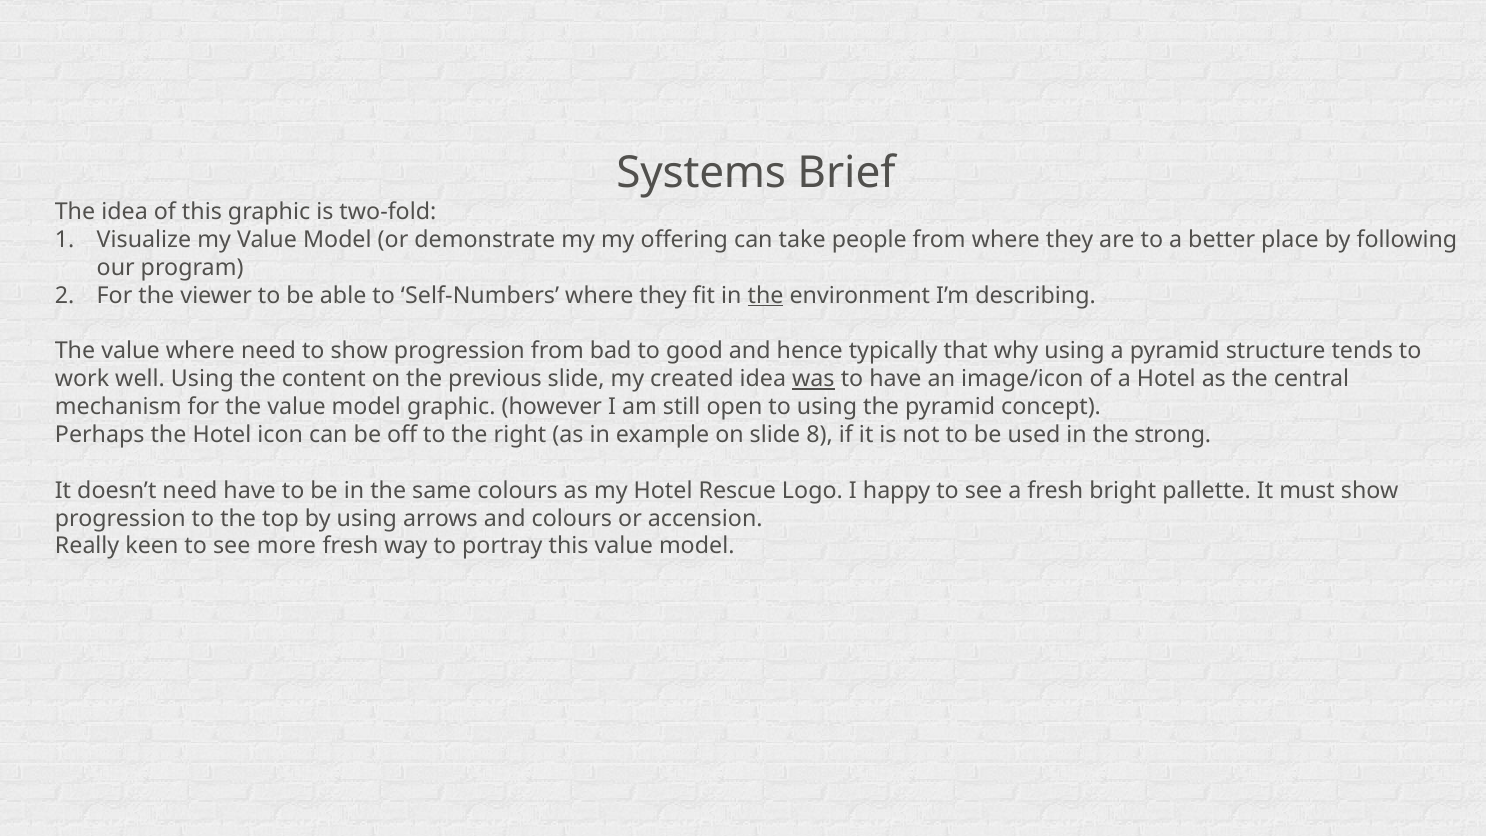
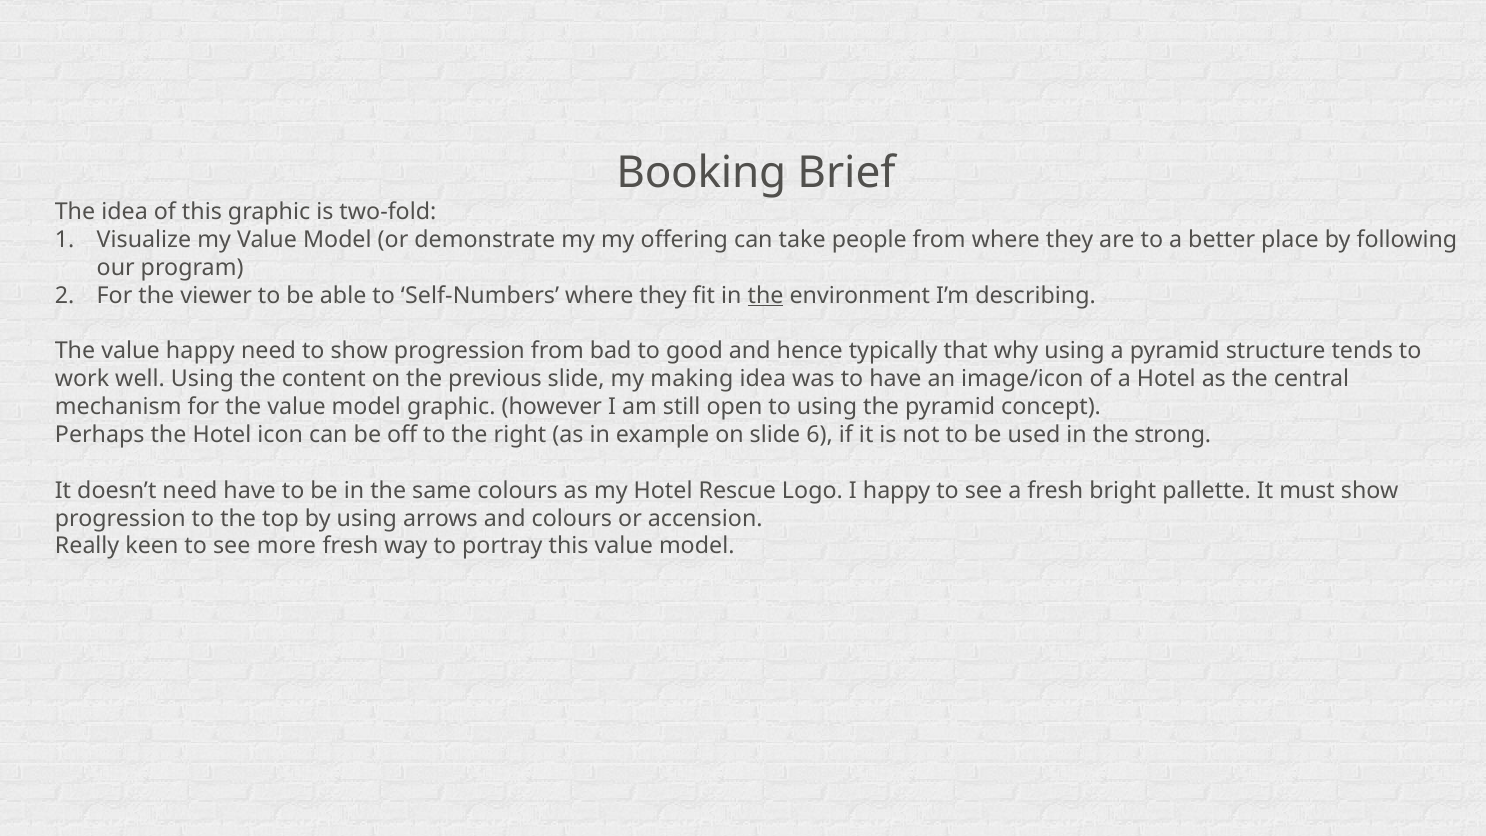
Systems: Systems -> Booking (701, 173)
value where: where -> happy (200, 351)
created: created -> making (692, 379)
was underline: present -> none (813, 379)
8: 8 -> 6 (820, 435)
